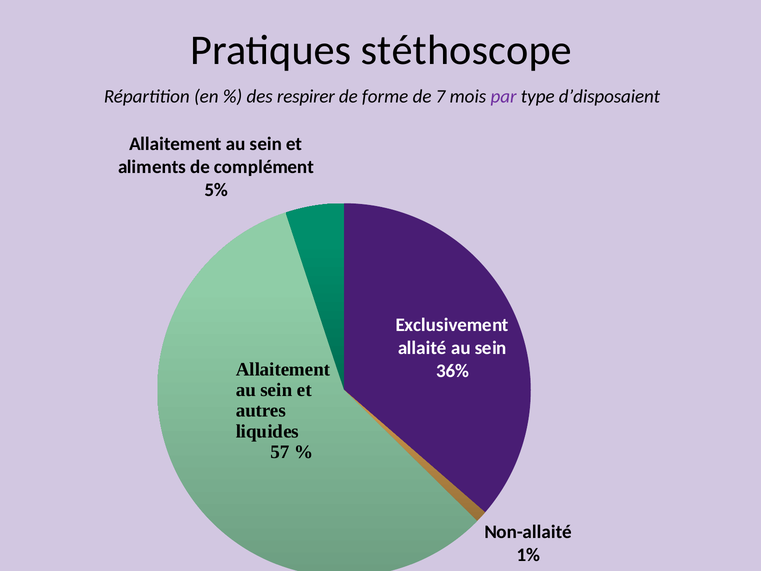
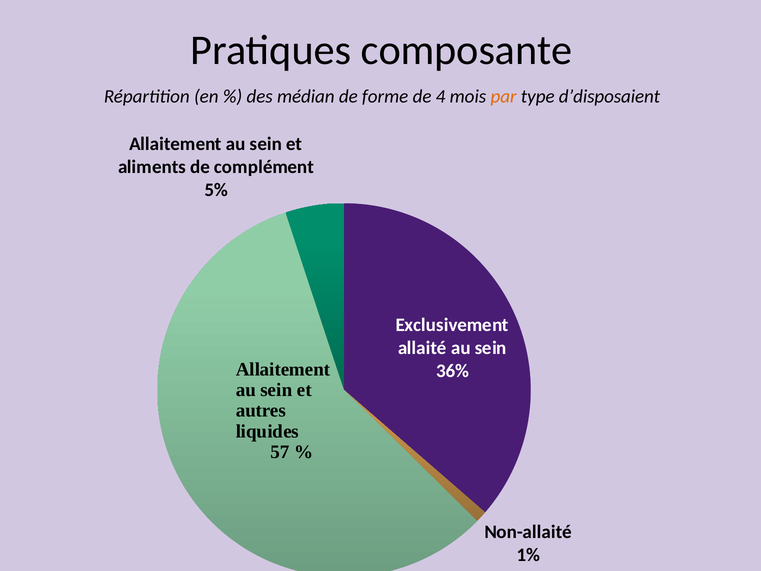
stéthoscope: stéthoscope -> composante (467, 50)
respirer: respirer -> médian (306, 96)
7: 7 -> 4 (441, 96)
par colour: purple -> orange (504, 96)
